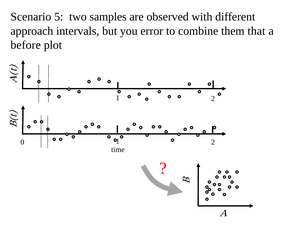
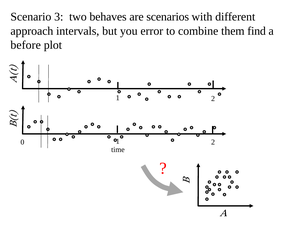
5: 5 -> 3 (59, 17)
samples: samples -> behaves (108, 17)
observed: observed -> scenarios (168, 17)
that: that -> find (257, 31)
